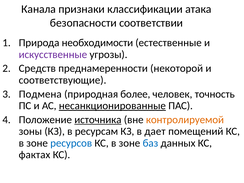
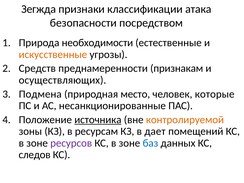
Канала: Канала -> Зегжда (39, 9)
соответствии: соответствии -> посредством (151, 23)
искусственные colour: purple -> orange (53, 55)
некоторой: некоторой -> признакам (177, 68)
соответствующие: соответствующие -> осуществляющих (62, 80)
более: более -> место (135, 94)
точность: точность -> которые (215, 94)
несанкционированные underline: present -> none (112, 106)
ресурсов colour: blue -> purple (71, 143)
фактах: фактах -> следов (35, 155)
